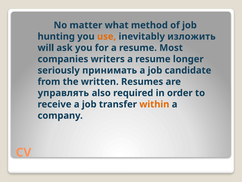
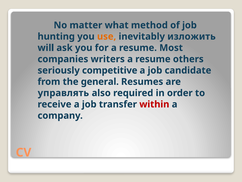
longer: longer -> others (188, 59)
принимать: принимать -> competitive (110, 70)
written: written -> general (100, 81)
within colour: orange -> red (154, 104)
